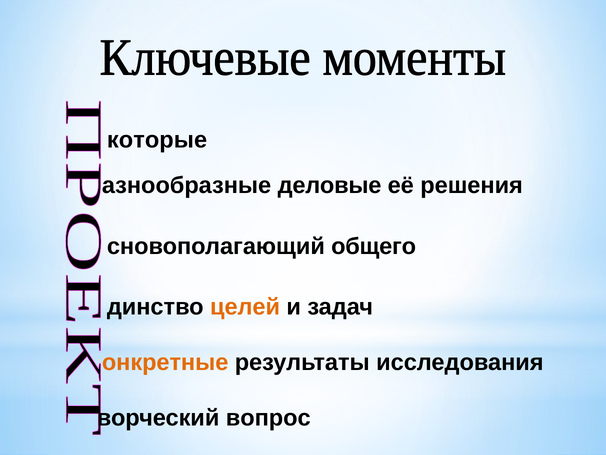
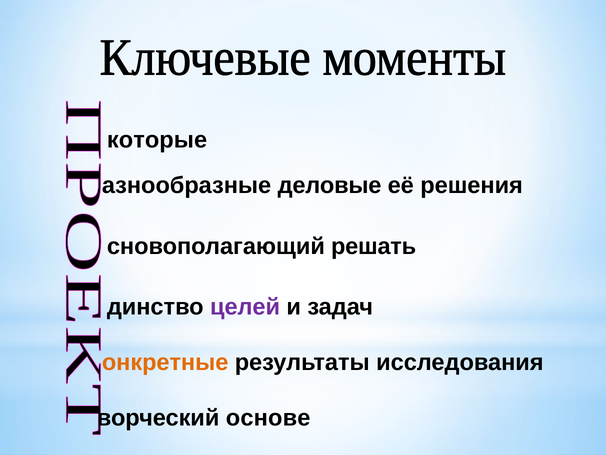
общего: общего -> решать (374, 246)
целей colour: orange -> purple (245, 307)
вопрос: вопрос -> основе (268, 418)
